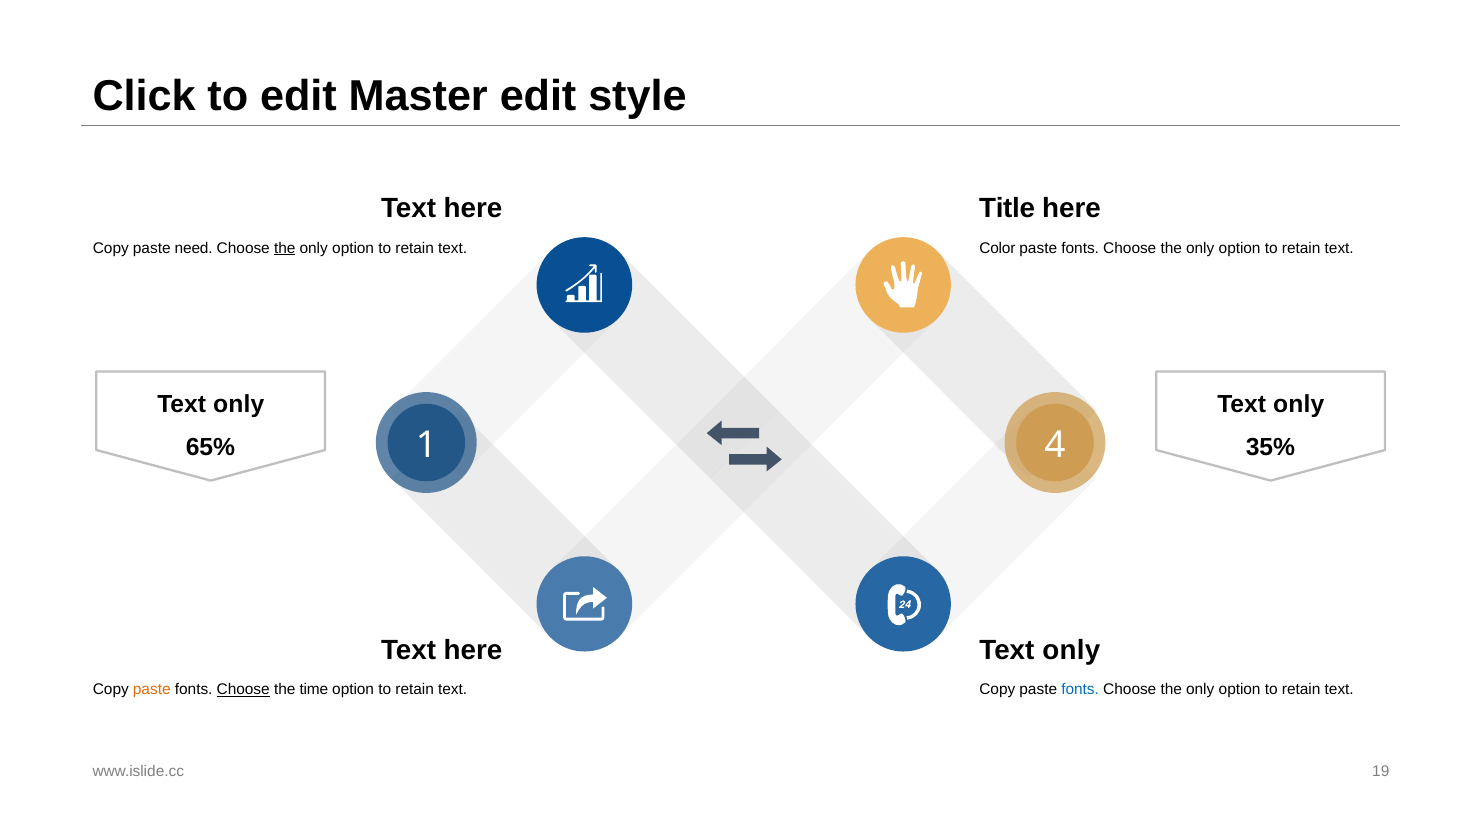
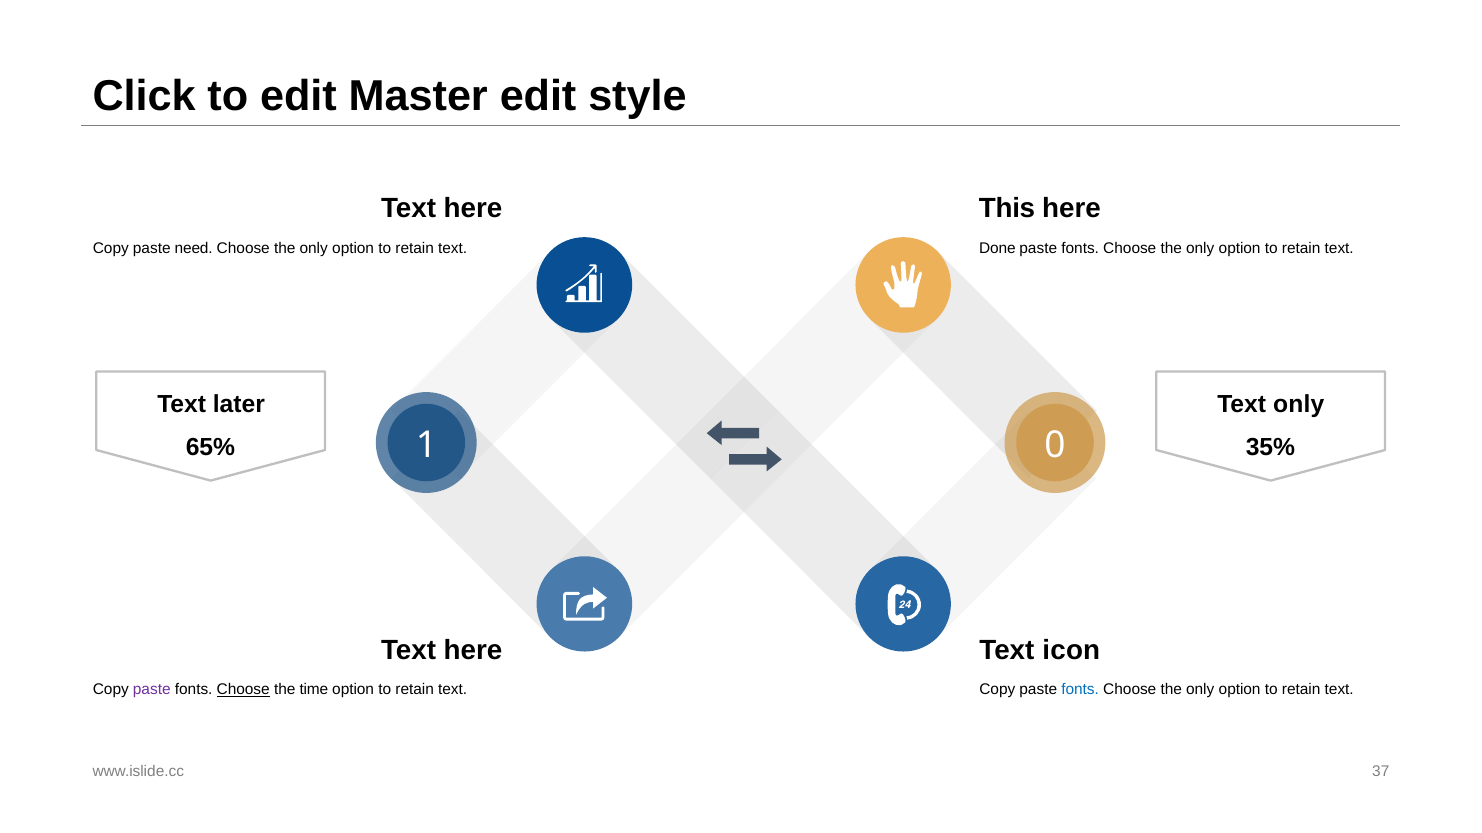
Title: Title -> This (1007, 208)
the underline: present -> none (285, 248)
Color: Color -> Done (997, 248)
only: only -> later (239, 405)
4: 4 -> 0 (1055, 445)
only: only -> icon (1071, 650)
paste colour: orange -> purple (152, 690)
19: 19 -> 37 (1381, 772)
